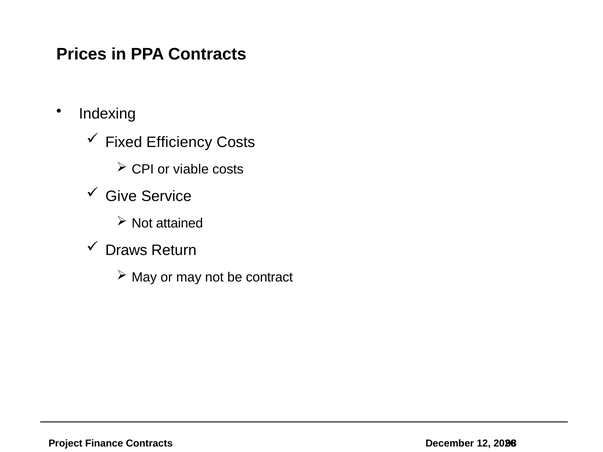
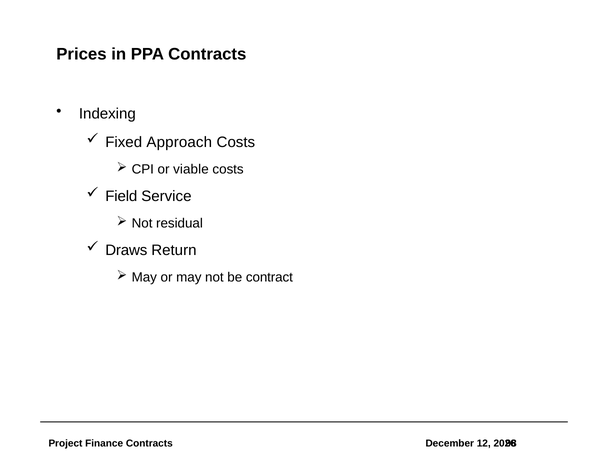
Efficiency: Efficiency -> Approach (179, 142)
Give: Give -> Field (121, 196)
attained: attained -> residual (179, 224)
